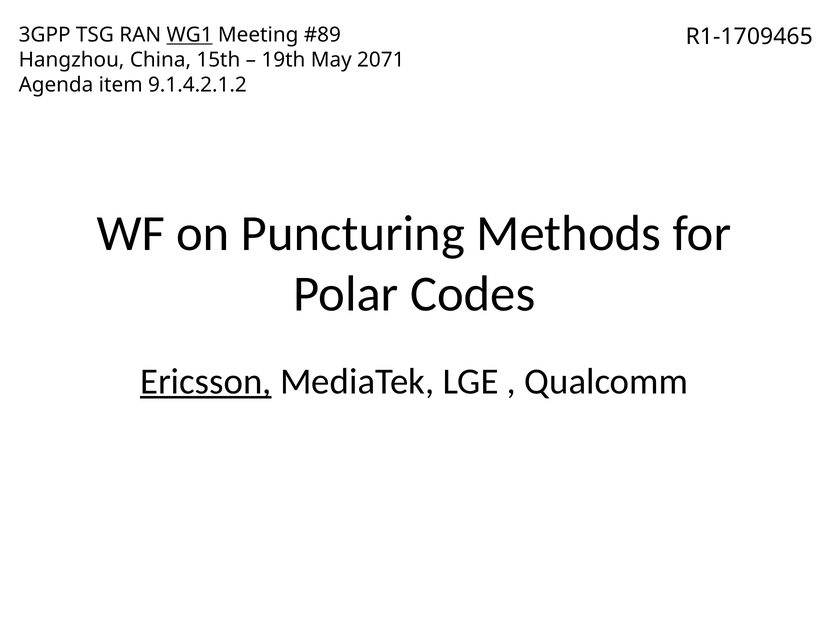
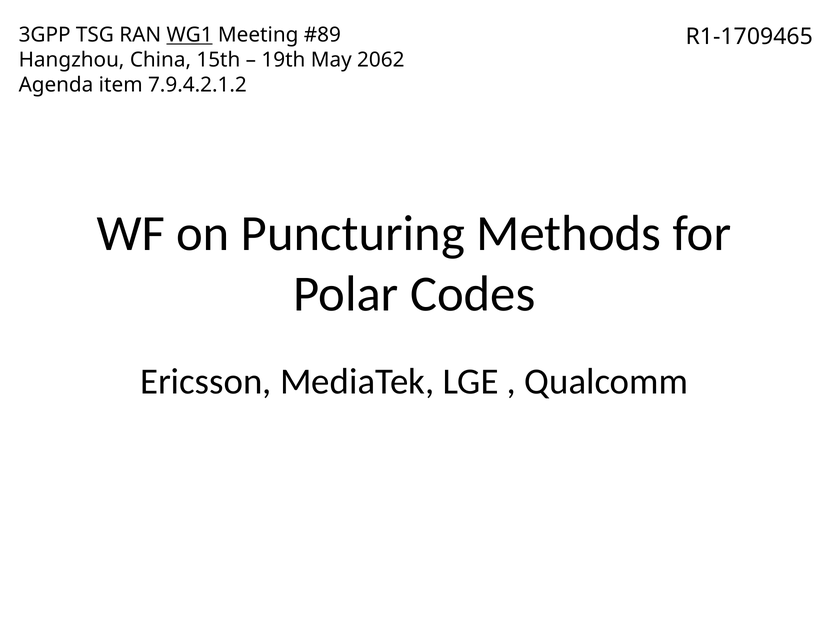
2071: 2071 -> 2062 (381, 60)
9.1.4.2.1.2: 9.1.4.2.1.2 -> 7.9.4.2.1.2 (197, 85)
Ericsson underline: present -> none (206, 381)
